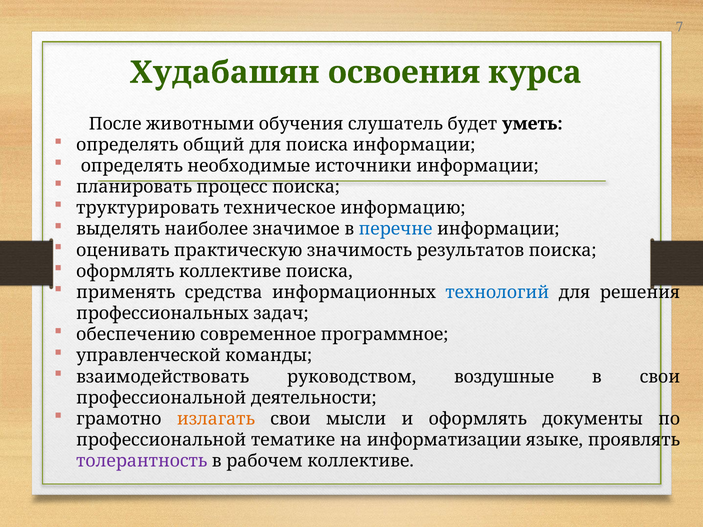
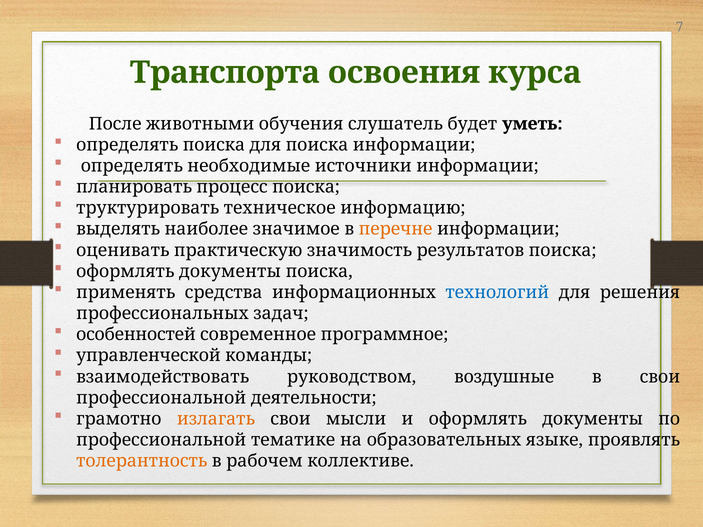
Худабашян: Худабашян -> Транспорта (225, 73)
определять общий: общий -> поиска (214, 145)
перечне colour: blue -> orange (396, 229)
коллективе: коллективе -> документы (230, 271)
обеспечению: обеспечению -> особенностей (136, 335)
информатизации: информатизации -> образовательных (444, 440)
толерантность colour: purple -> orange (142, 461)
